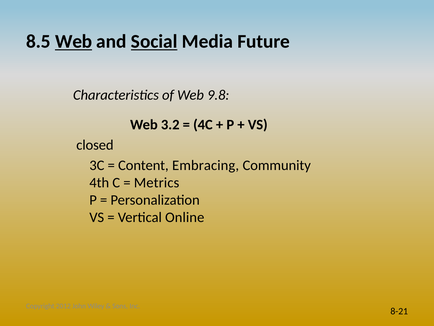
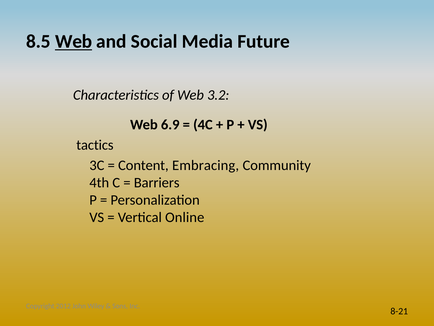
Social underline: present -> none (154, 41)
9.8: 9.8 -> 3.2 (218, 95)
3.2: 3.2 -> 6.9 (170, 125)
closed: closed -> tactics (95, 145)
Metrics: Metrics -> Barriers (157, 182)
